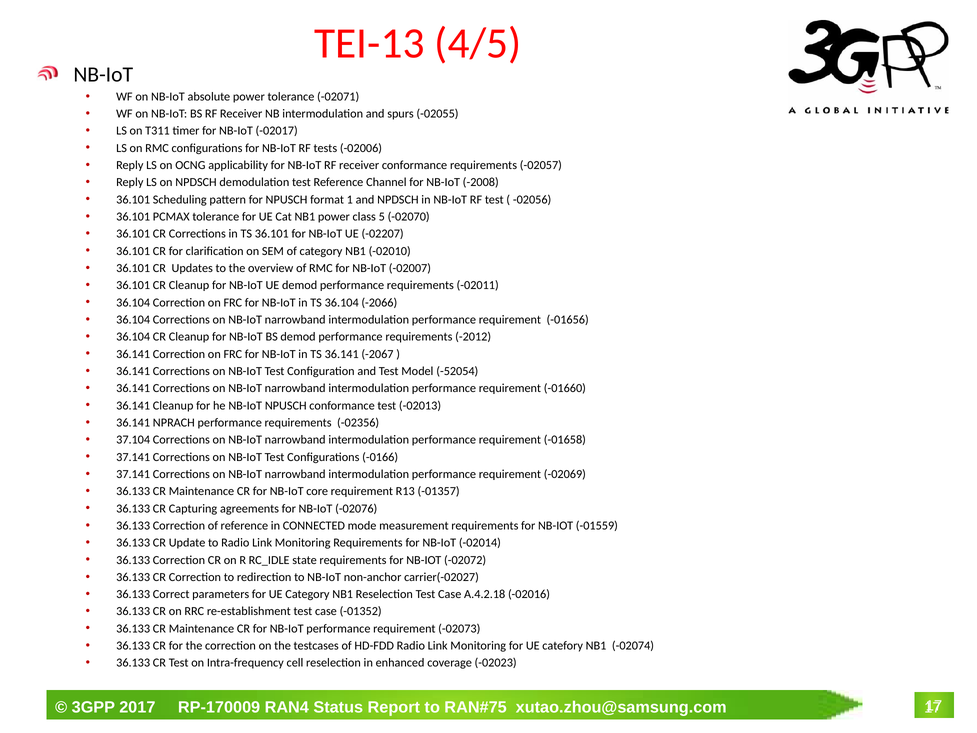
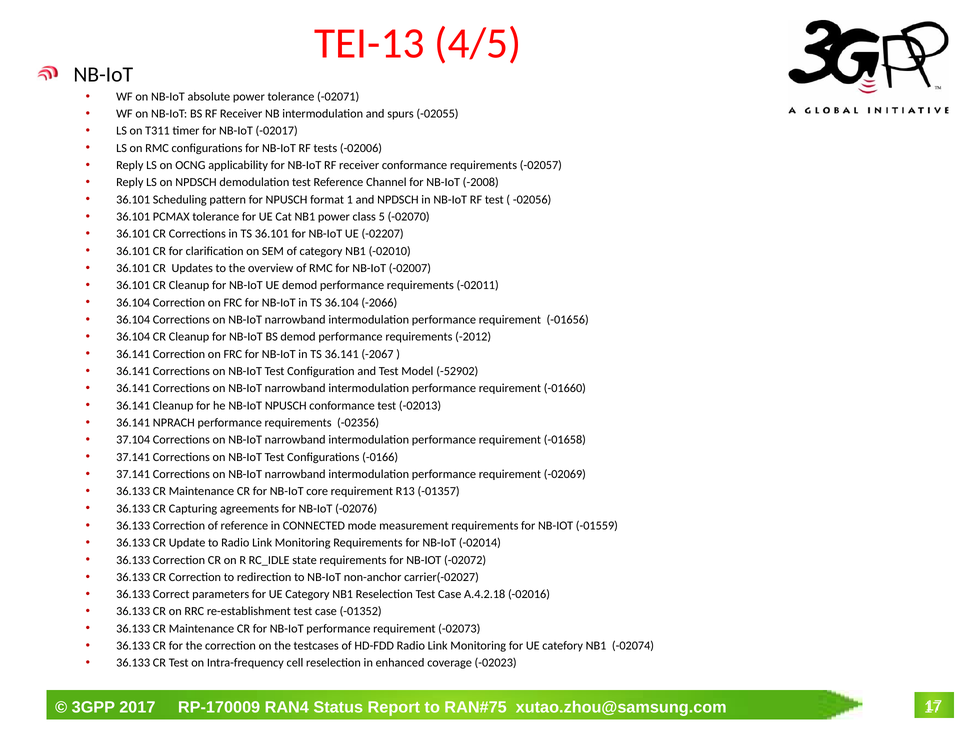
-52054: -52054 -> -52902 (457, 371)
